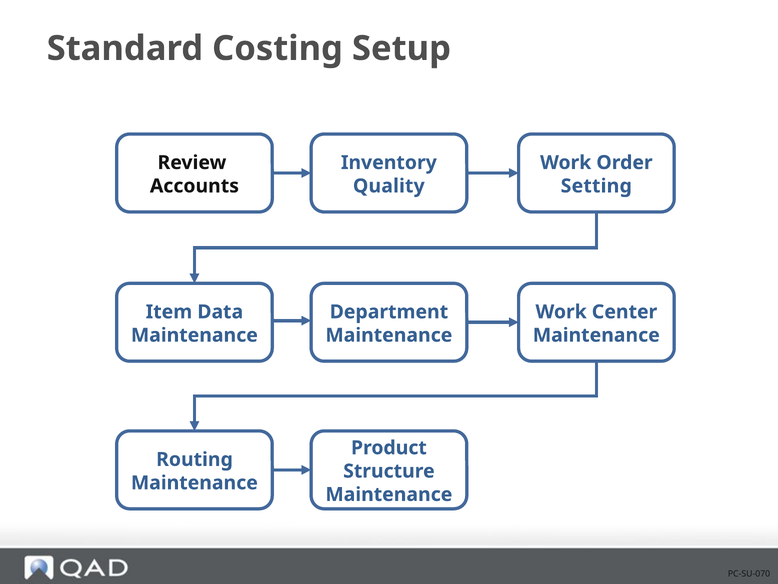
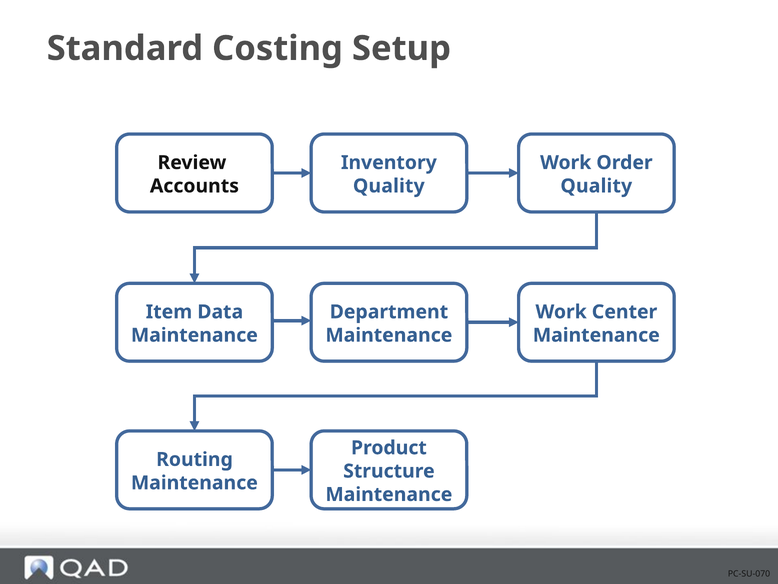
Setting: Setting -> Quality (596, 186)
